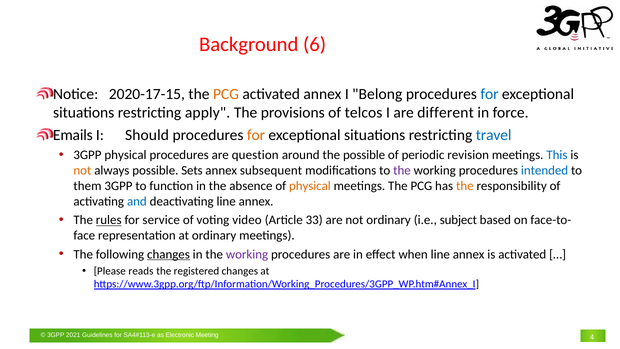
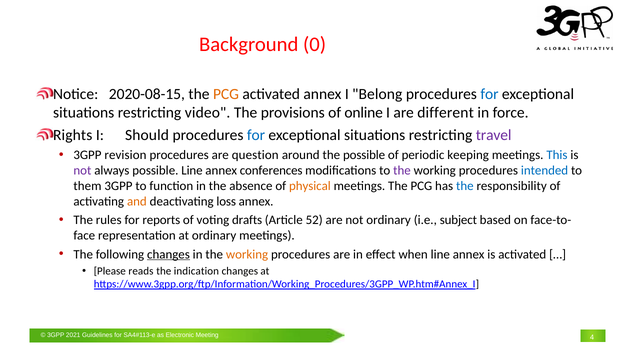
6: 6 -> 0 (315, 44)
2020-17-15: 2020-17-15 -> 2020-08-15 (147, 94)
apply: apply -> video (208, 113)
telcos: telcos -> online (364, 113)
Emails: Emails -> Rights (73, 135)
for colour: orange -> blue (256, 135)
travel colour: blue -> purple (494, 135)
3GPP physical: physical -> revision (125, 155)
revision: revision -> keeping (468, 155)
not colour: orange -> purple (82, 170)
possible Sets: Sets -> Line (192, 170)
subsequent: subsequent -> conferences (271, 170)
the colour: orange -> blue (465, 186)
and colour: blue -> orange (137, 201)
deactivating line: line -> loss (226, 201)
rules underline: present -> none (109, 220)
service: service -> reports (161, 220)
video: video -> drafts (247, 220)
33: 33 -> 52 (314, 220)
working colour: purple -> orange (247, 254)
registered: registered -> indication (196, 271)
